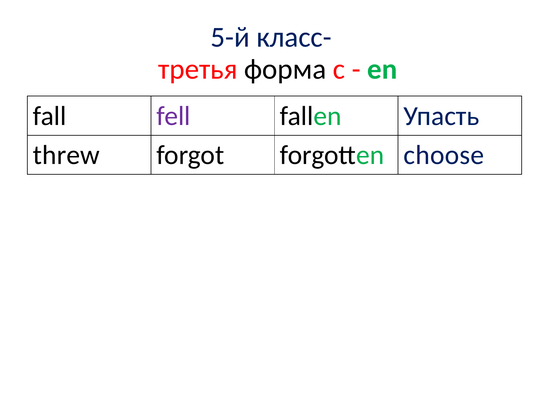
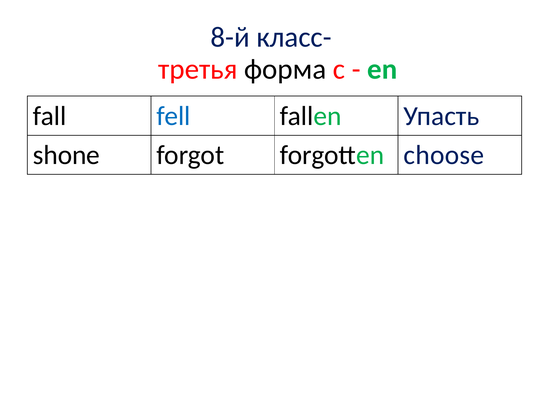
5-й: 5-й -> 8-й (230, 37)
fell colour: purple -> blue (173, 116)
threw: threw -> shone (66, 155)
